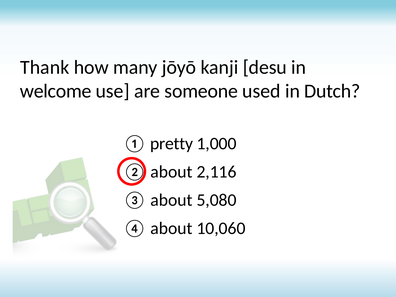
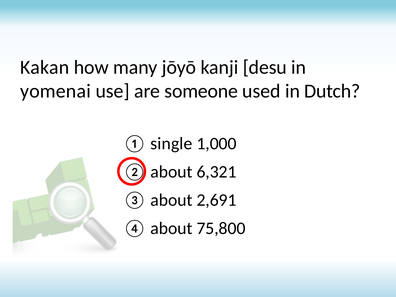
Thank: Thank -> Kakan (45, 67)
welcome: welcome -> yomenai (55, 91)
pretty: pretty -> single (171, 144)
2,116: 2,116 -> 6,321 (217, 172)
5,080: 5,080 -> 2,691 (217, 200)
10,060: 10,060 -> 75,800 (221, 228)
